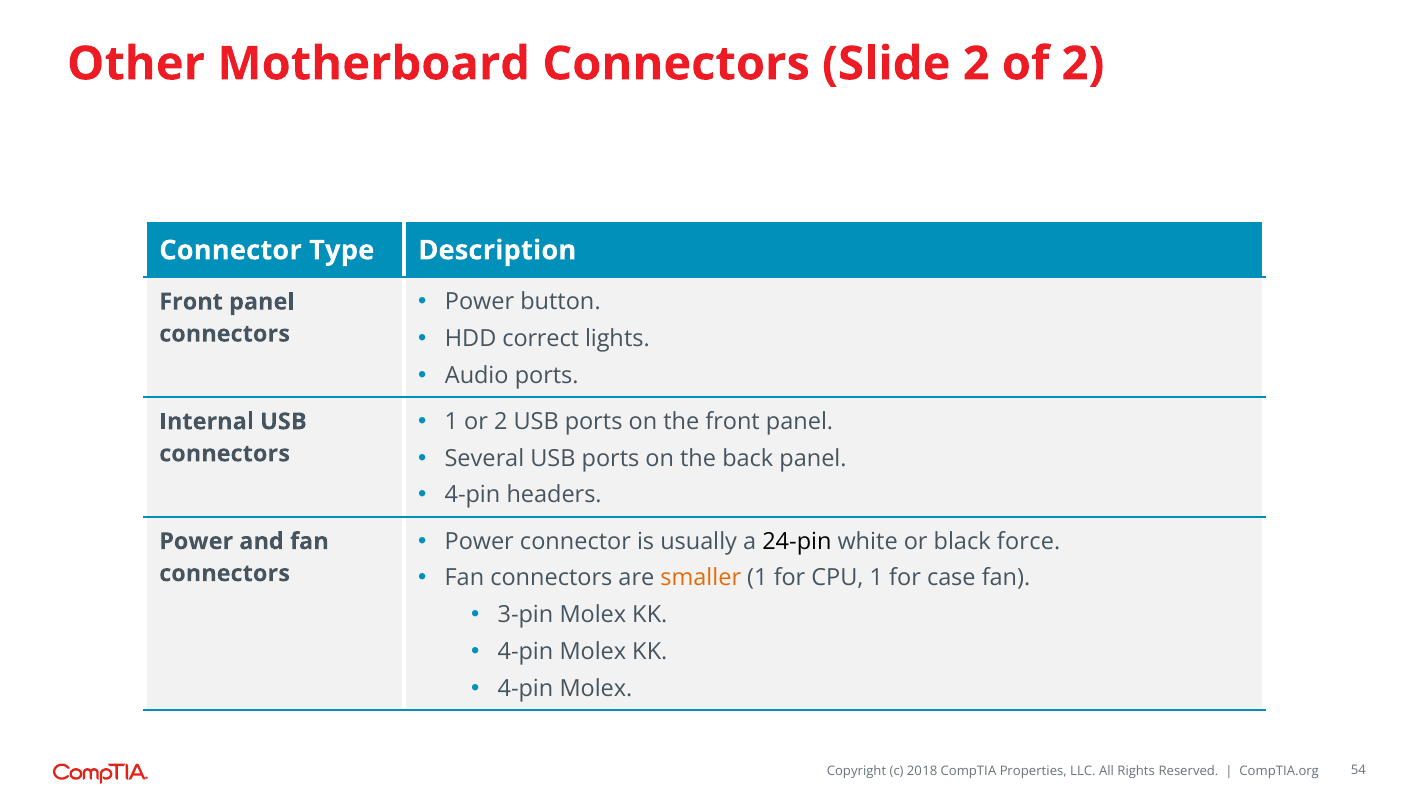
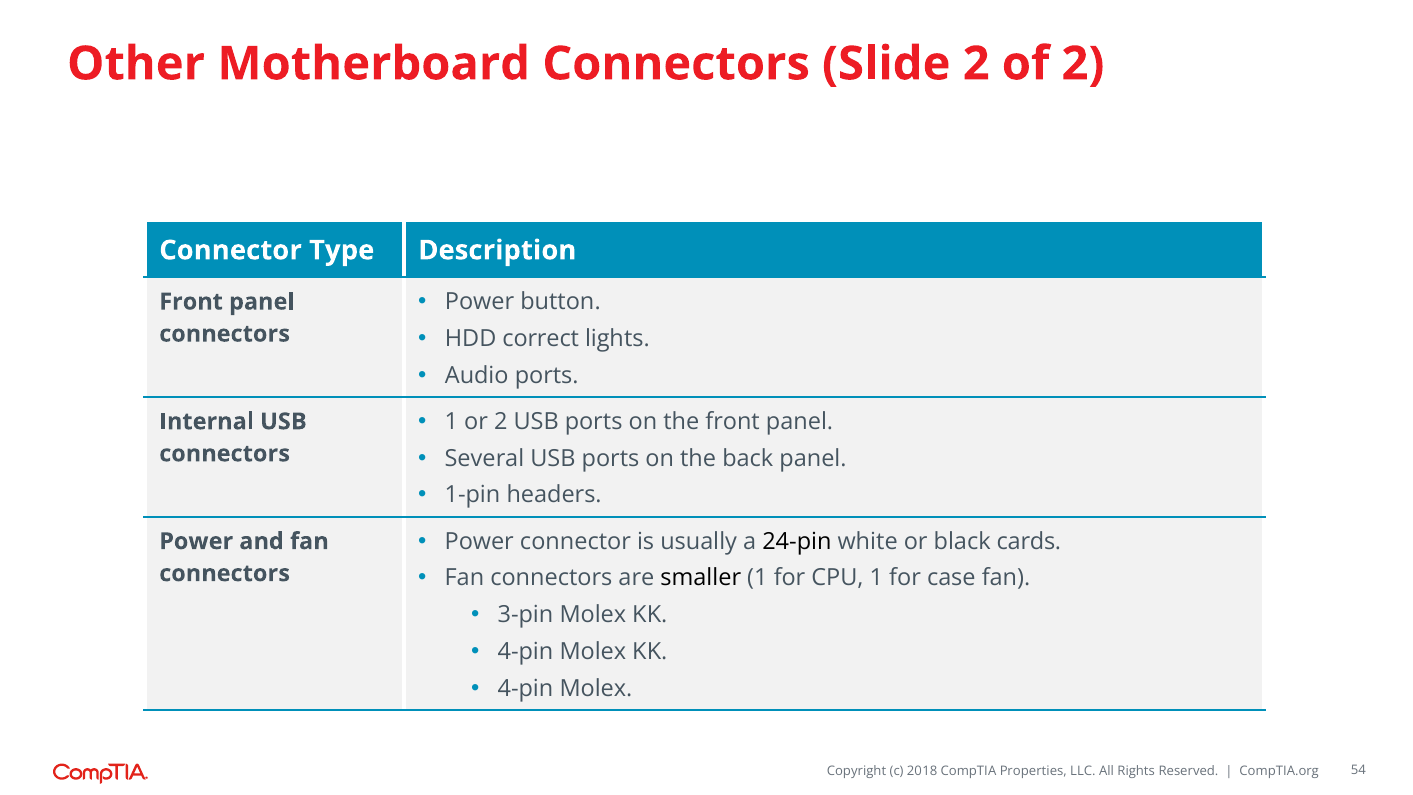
4-pin: 4-pin -> 1-pin (473, 495)
force: force -> cards (1029, 541)
smaller colour: orange -> black (701, 578)
